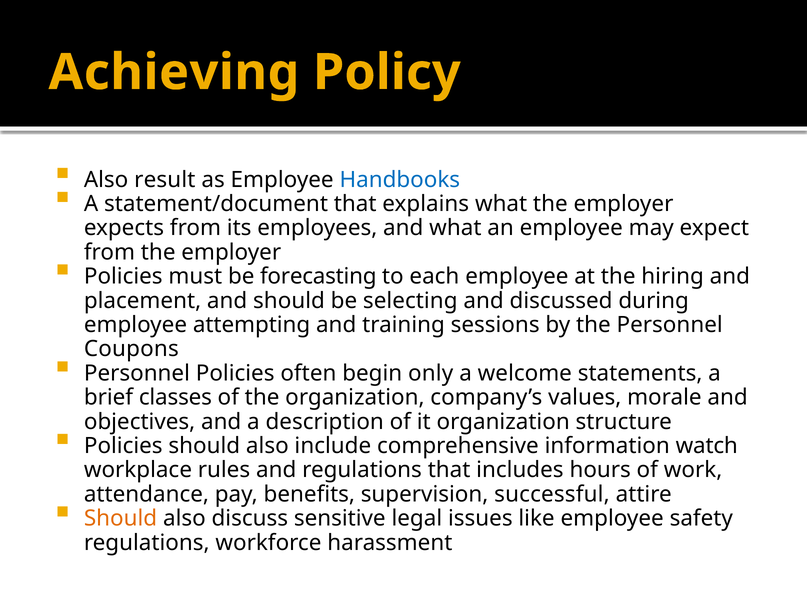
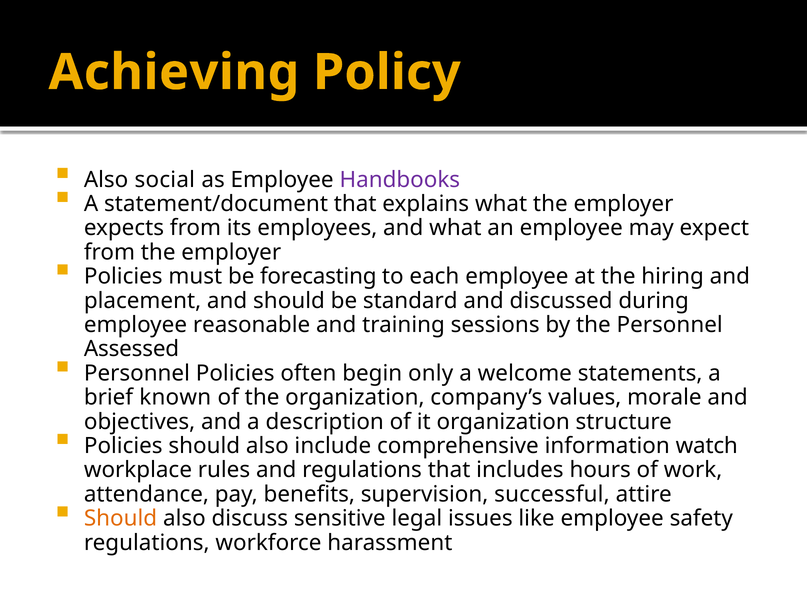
result: result -> social (165, 180)
Handbooks colour: blue -> purple (400, 180)
selecting: selecting -> standard (410, 301)
attempting: attempting -> reasonable (252, 325)
Coupons: Coupons -> Assessed (132, 349)
classes: classes -> known (175, 398)
